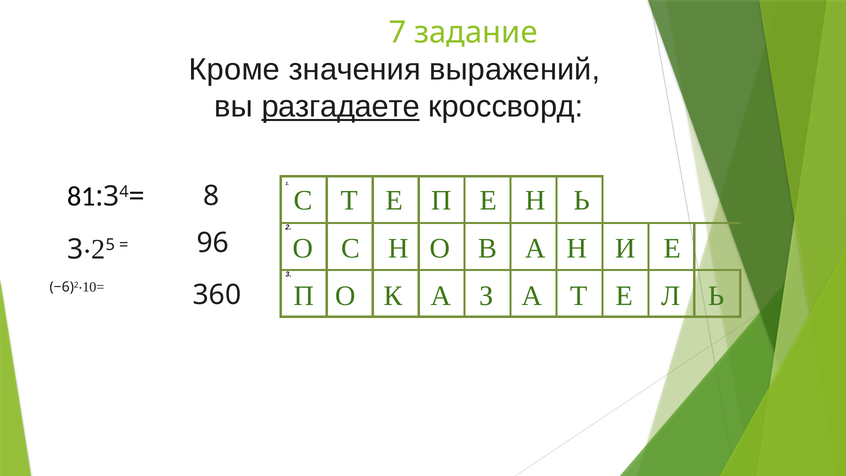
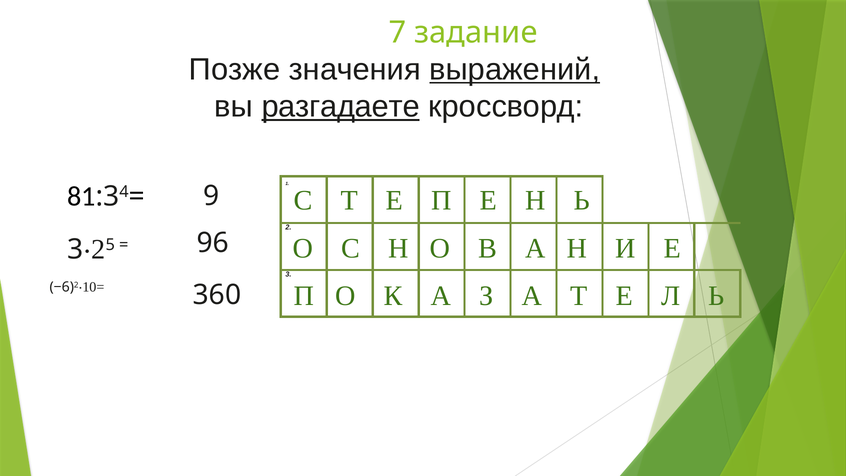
Кроме: Кроме -> Позже (235, 70)
выражений underline: none -> present (515, 70)
8: 8 -> 9 (211, 196)
